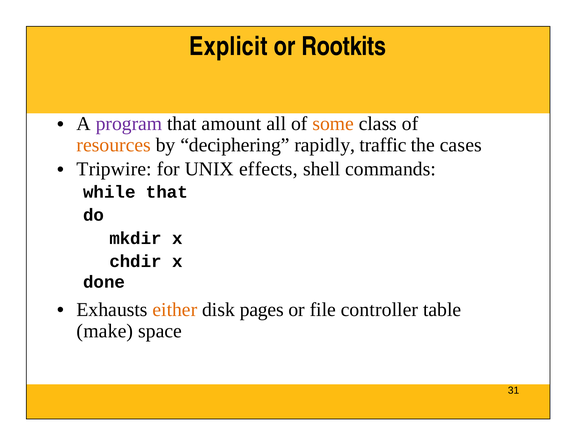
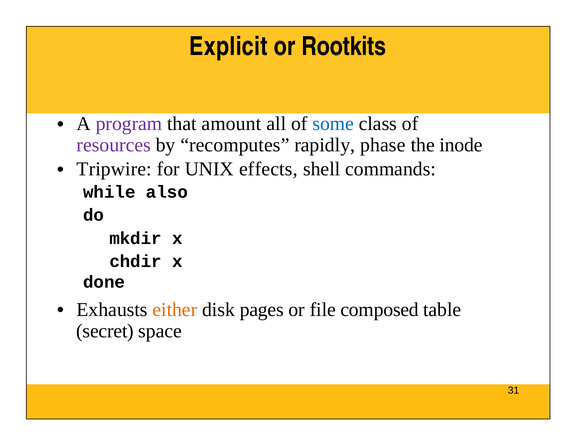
some colour: orange -> blue (333, 124)
resources colour: orange -> purple (114, 145)
deciphering: deciphering -> recomputes (235, 145)
traffic: traffic -> phase (383, 145)
cases: cases -> inode (461, 145)
while that: that -> also (167, 192)
controller: controller -> composed (380, 309)
make: make -> secret (105, 331)
